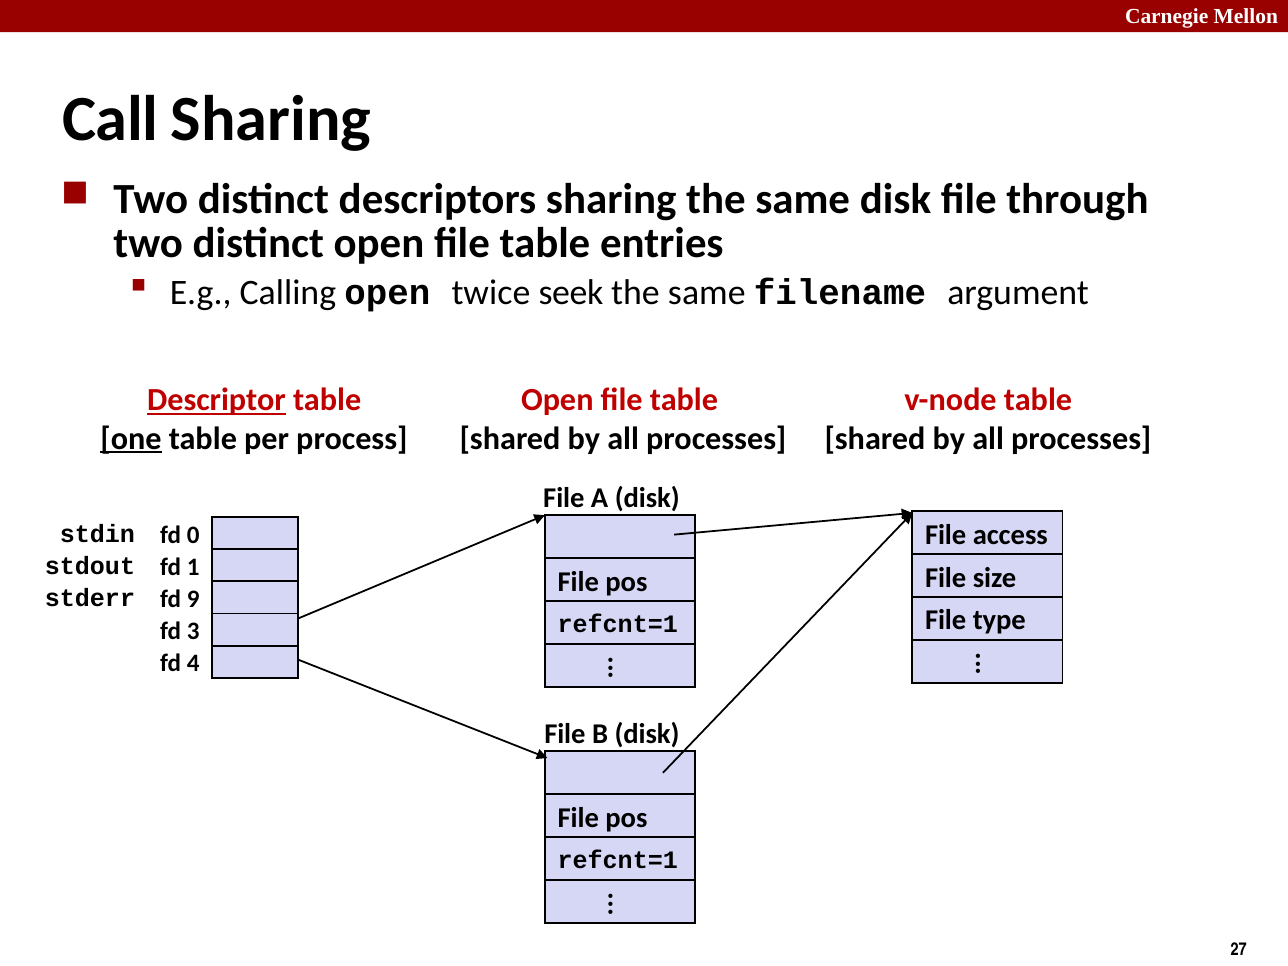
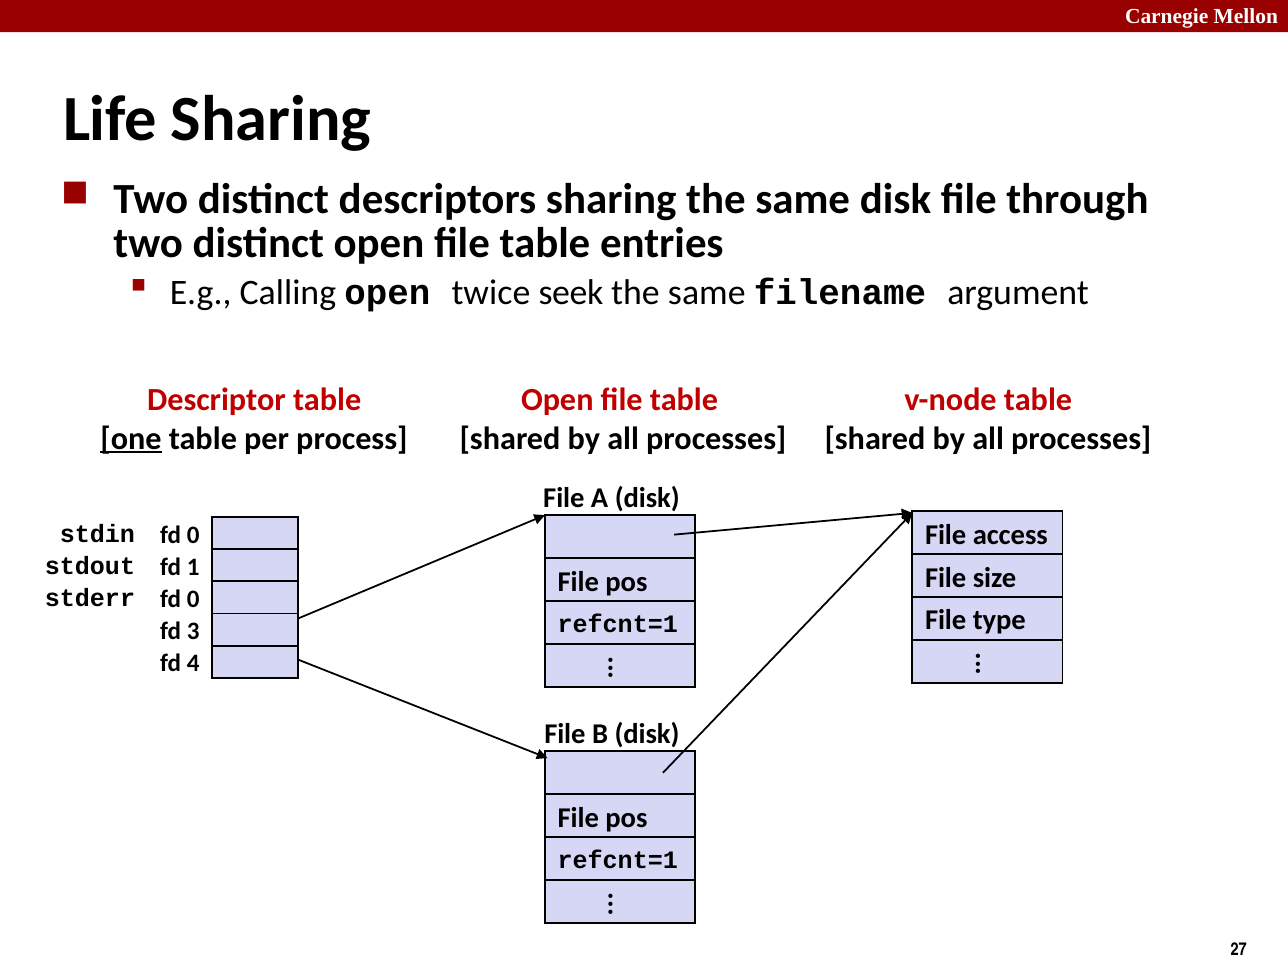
Call: Call -> Life (110, 120)
Descriptor underline: present -> none (216, 400)
9: 9 -> 0 (193, 599)
